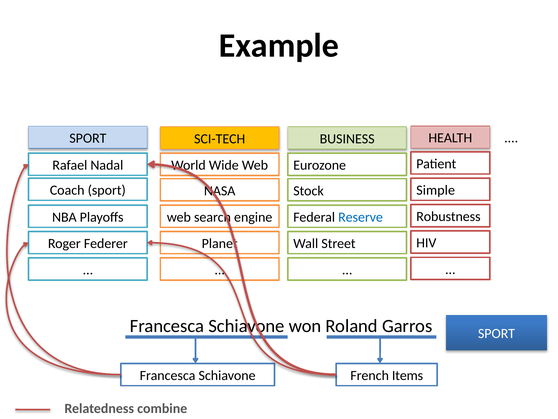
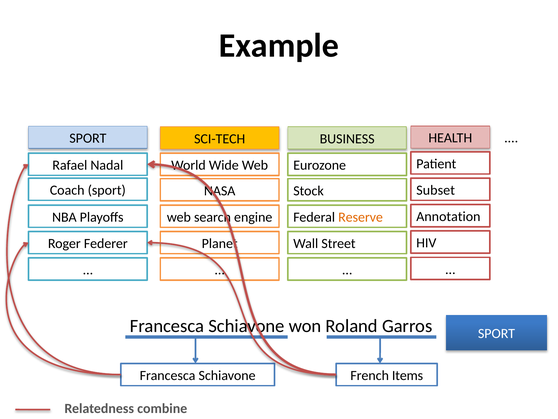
Simple: Simple -> Subset (436, 190)
Robustness: Robustness -> Annotation (448, 216)
Reserve colour: blue -> orange (361, 217)
